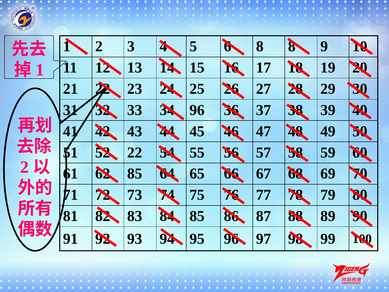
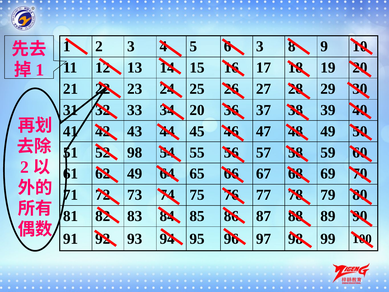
8: 8 -> 3 (260, 46)
96: 96 -> 20 (197, 110)
22: 22 -> 98 (135, 152)
85: 85 -> 49 (135, 174)
